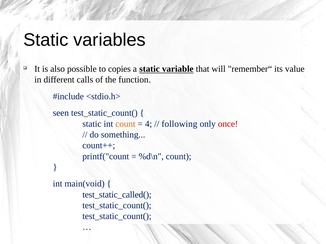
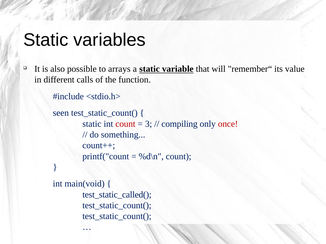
copies: copies -> arrays (119, 69)
count colour: orange -> red (125, 124)
4: 4 -> 3 (149, 124)
following: following -> compiling (180, 124)
